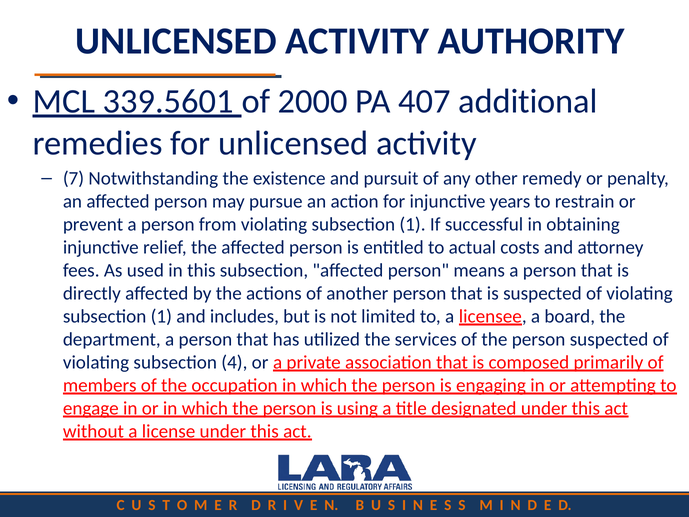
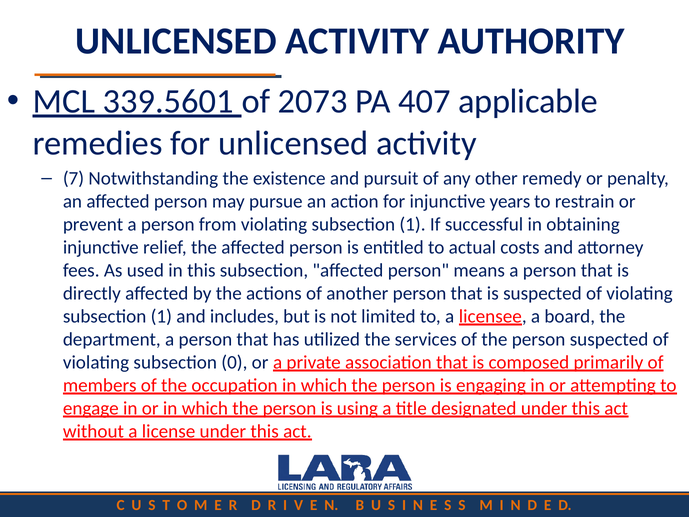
2000: 2000 -> 2073 (313, 101)
additional: additional -> applicable (528, 101)
4: 4 -> 0 (234, 362)
